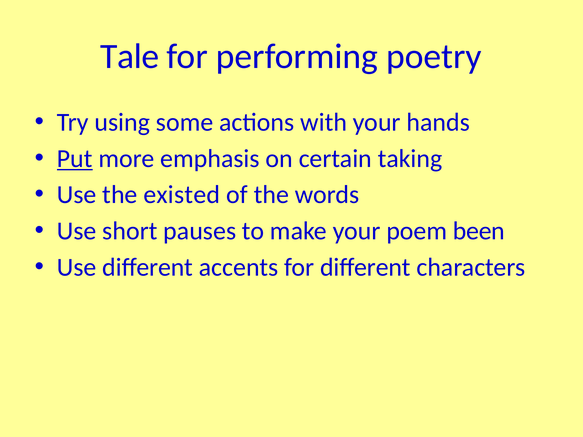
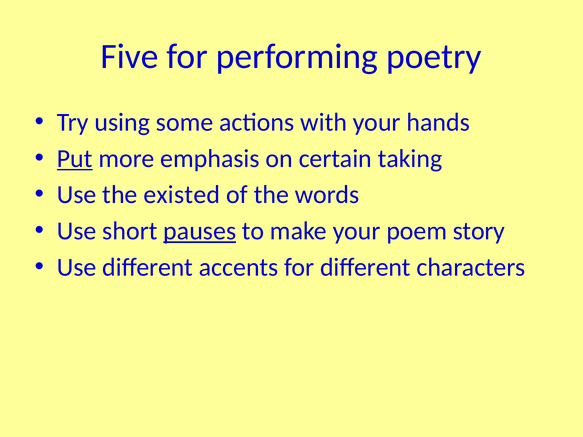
Tale: Tale -> Five (130, 56)
pauses underline: none -> present (200, 231)
been: been -> story (479, 231)
